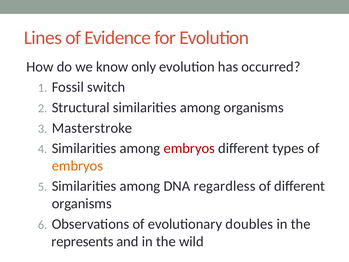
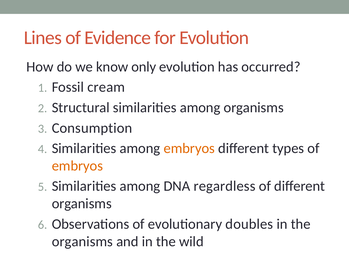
switch: switch -> cream (106, 87)
Masterstroke: Masterstroke -> Consumption (92, 128)
embryos colour: red -> orange (189, 148)
represents: represents -> organisms (82, 241)
